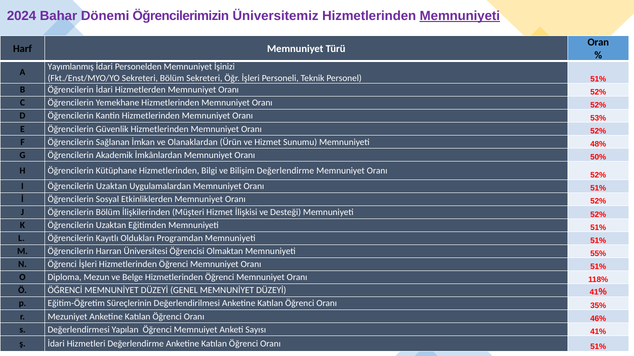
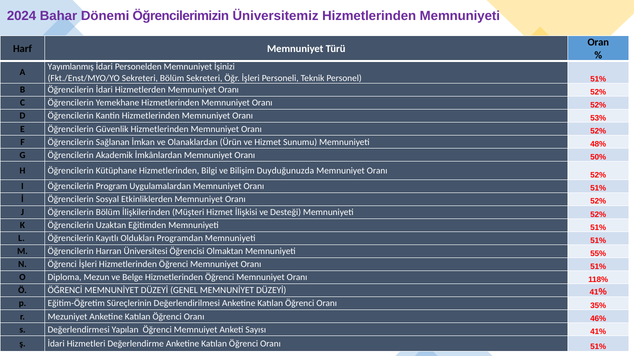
Memnuniyeti underline: present -> none (460, 16)
Bilişim Değerlendirme: Değerlendirme -> Duyduğunuzda (285, 171)
I Öğrencilerin Uzaktan: Uzaktan -> Program (112, 187)
